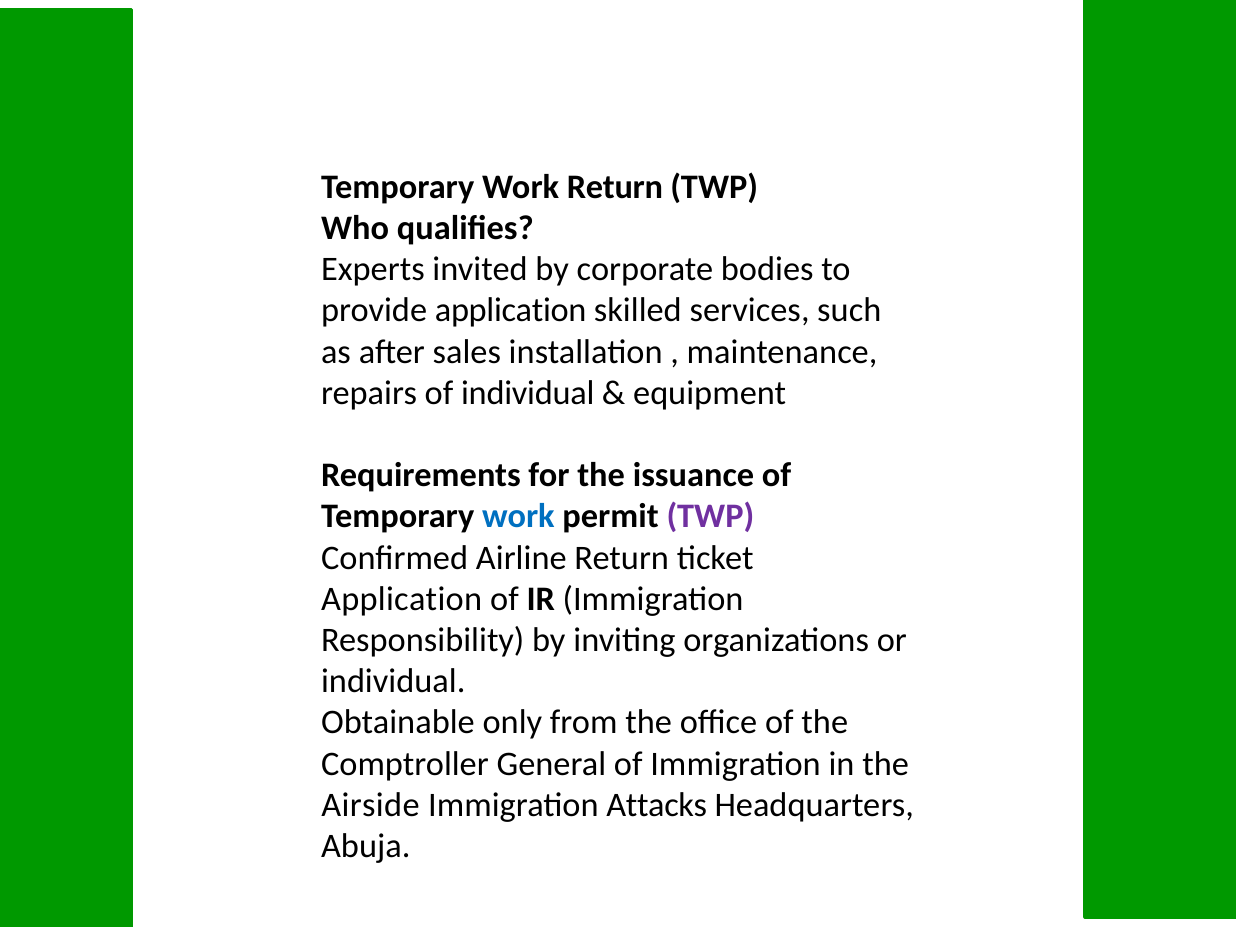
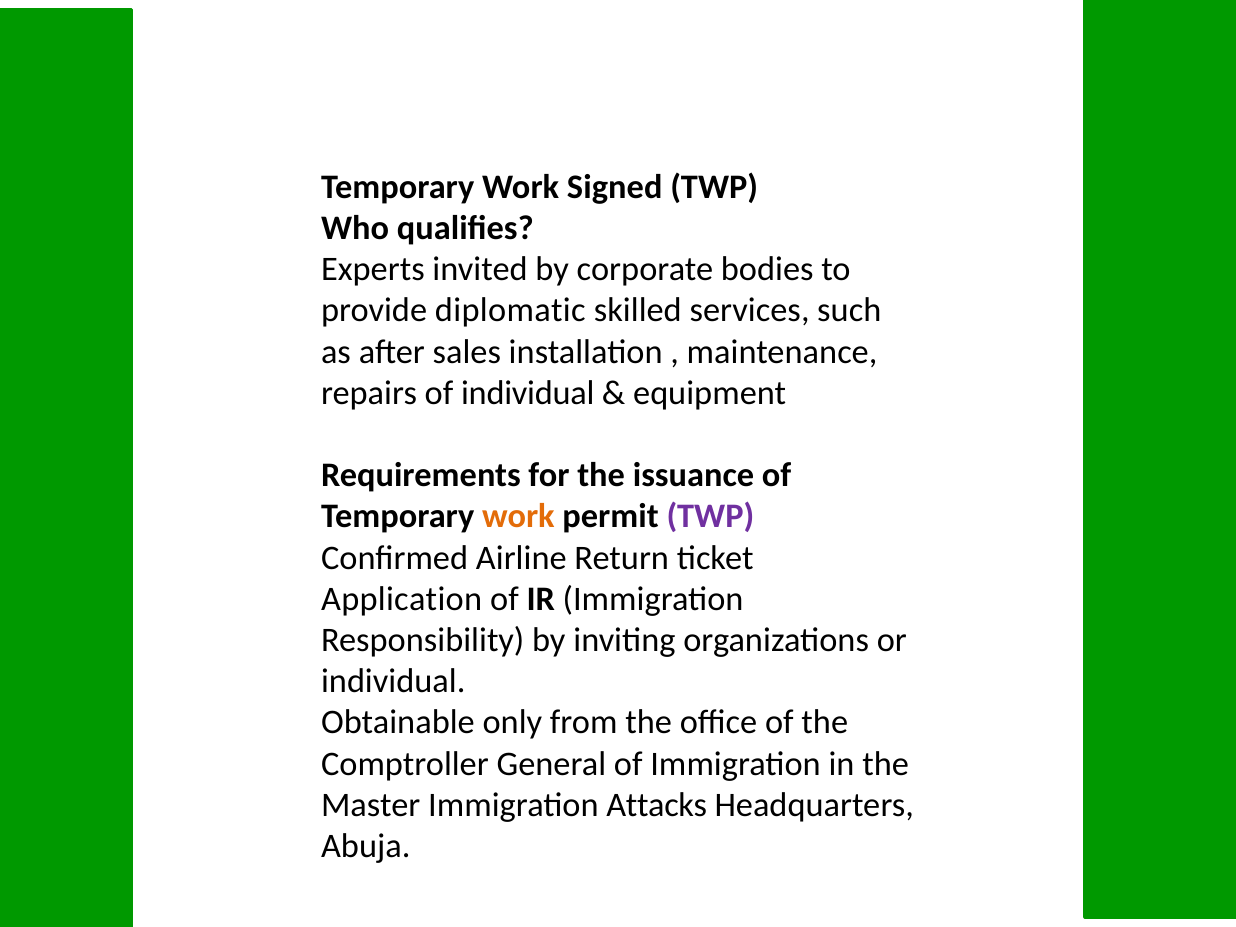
Work Return: Return -> Signed (615, 187)
provide application: application -> diplomatic (510, 310)
work colour: blue -> orange (518, 517)
Airside: Airside -> Master (371, 805)
